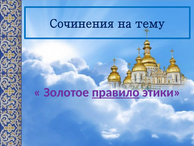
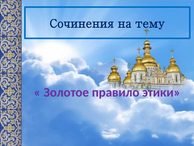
правило underline: present -> none (116, 92)
